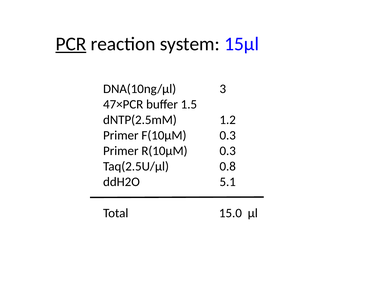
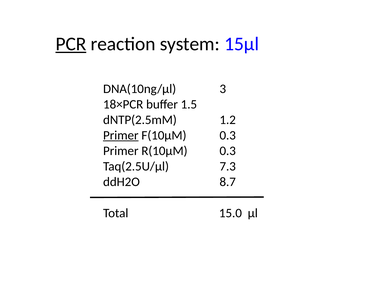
47×PCR: 47×PCR -> 18×PCR (123, 104)
Primer underline: none -> present (121, 135)
0.8: 0.8 -> 7.3 (228, 166)
5.1: 5.1 -> 8.7 (228, 182)
